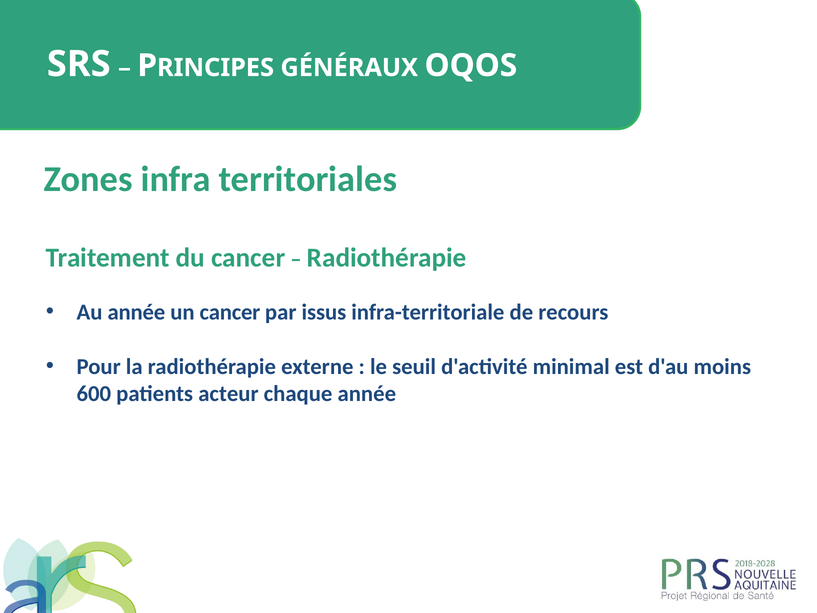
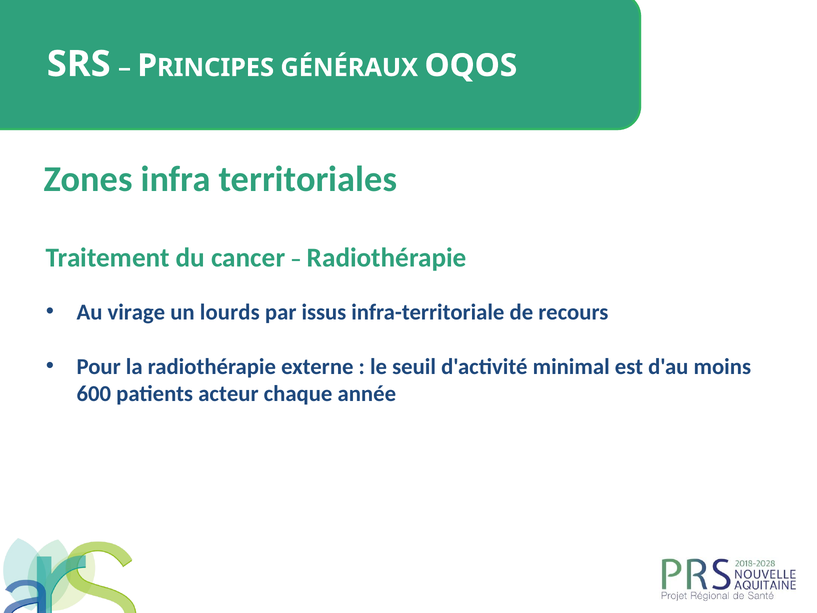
Au année: année -> virage (136, 312)
un cancer: cancer -> lourds (230, 312)
